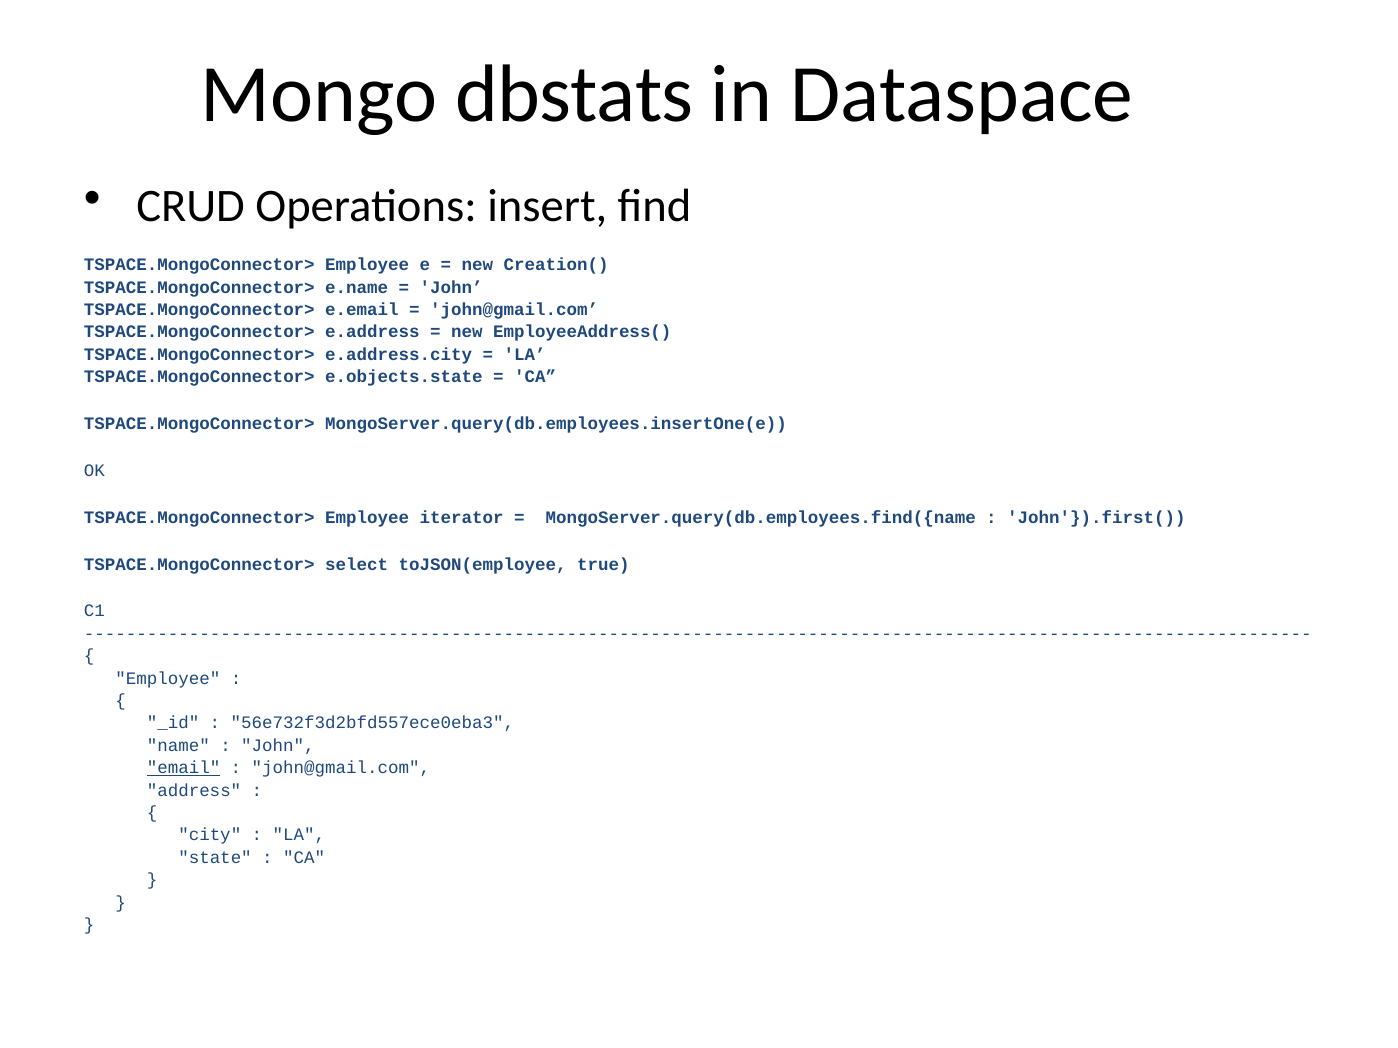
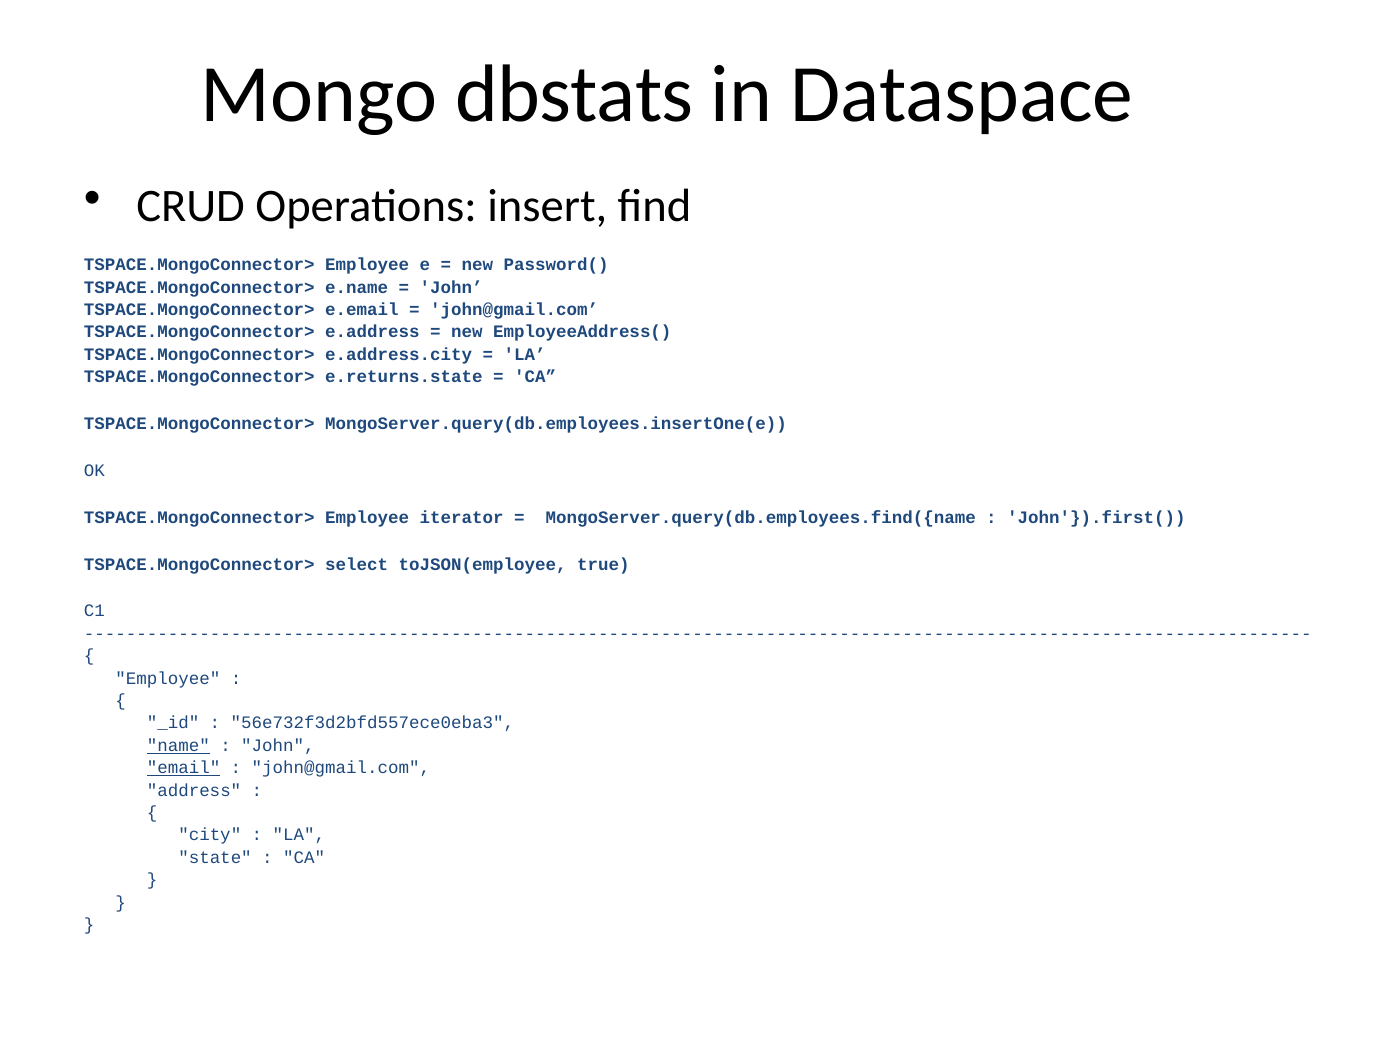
Creation(: Creation( -> Password( (556, 265)
e.objects.state: e.objects.state -> e.returns.state (404, 377)
name underline: none -> present (178, 746)
